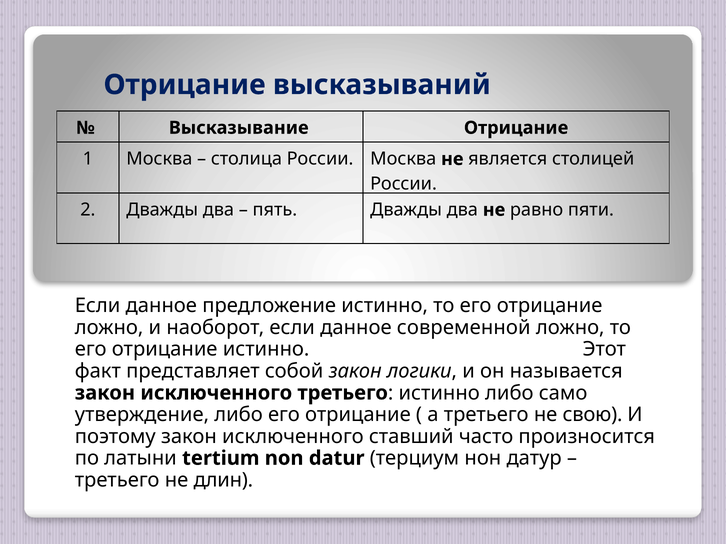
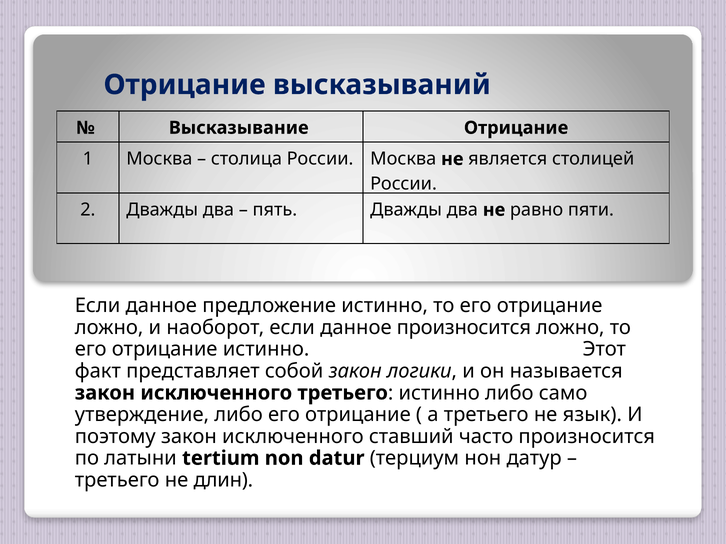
данное современной: современной -> произносится (464, 328)
свою: свою -> язык (592, 415)
